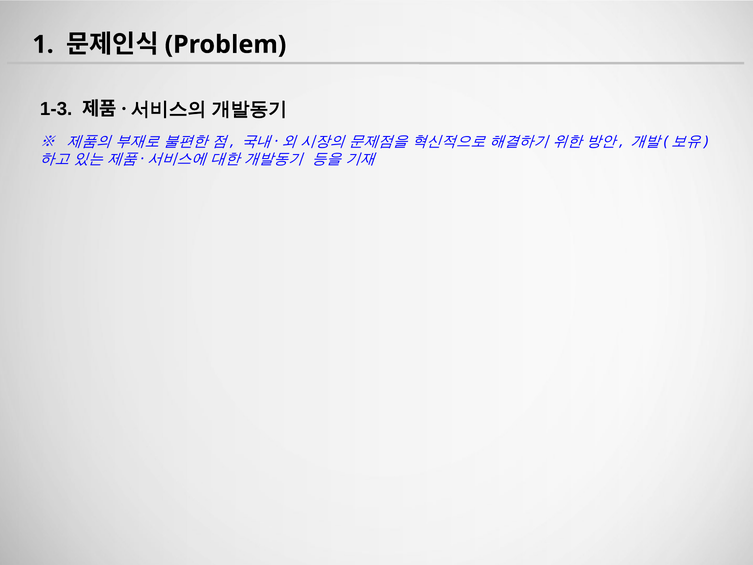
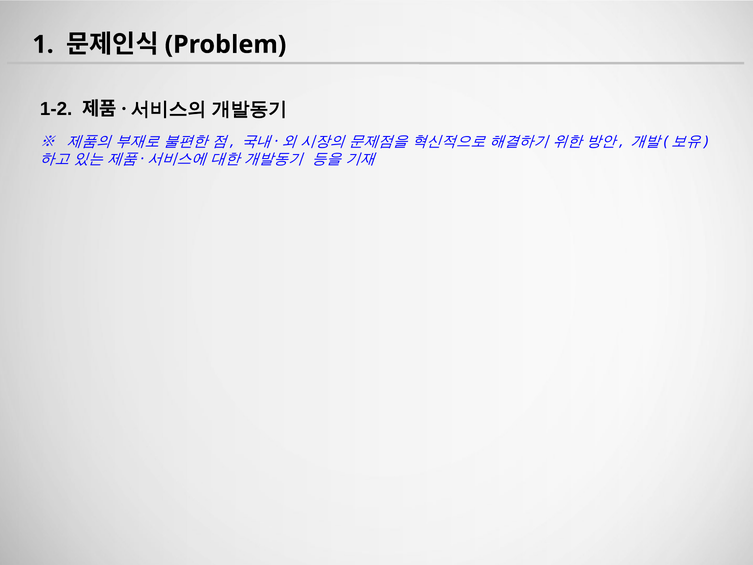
1-3: 1-3 -> 1-2 (56, 109)
